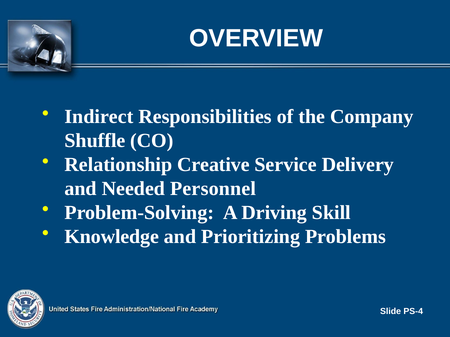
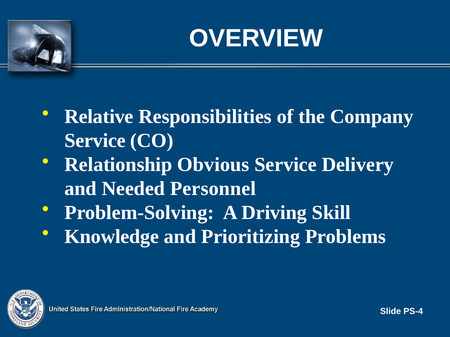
Indirect: Indirect -> Relative (99, 117)
Shuffle: Shuffle -> Service (95, 141)
Creative: Creative -> Obvious (213, 165)
